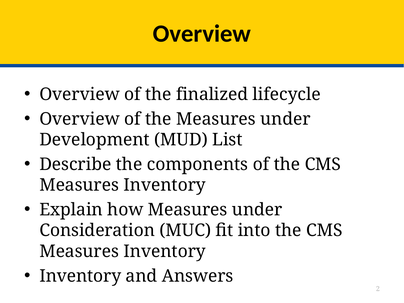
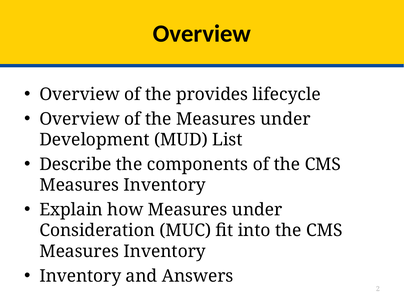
finalized: finalized -> provides (212, 94)
